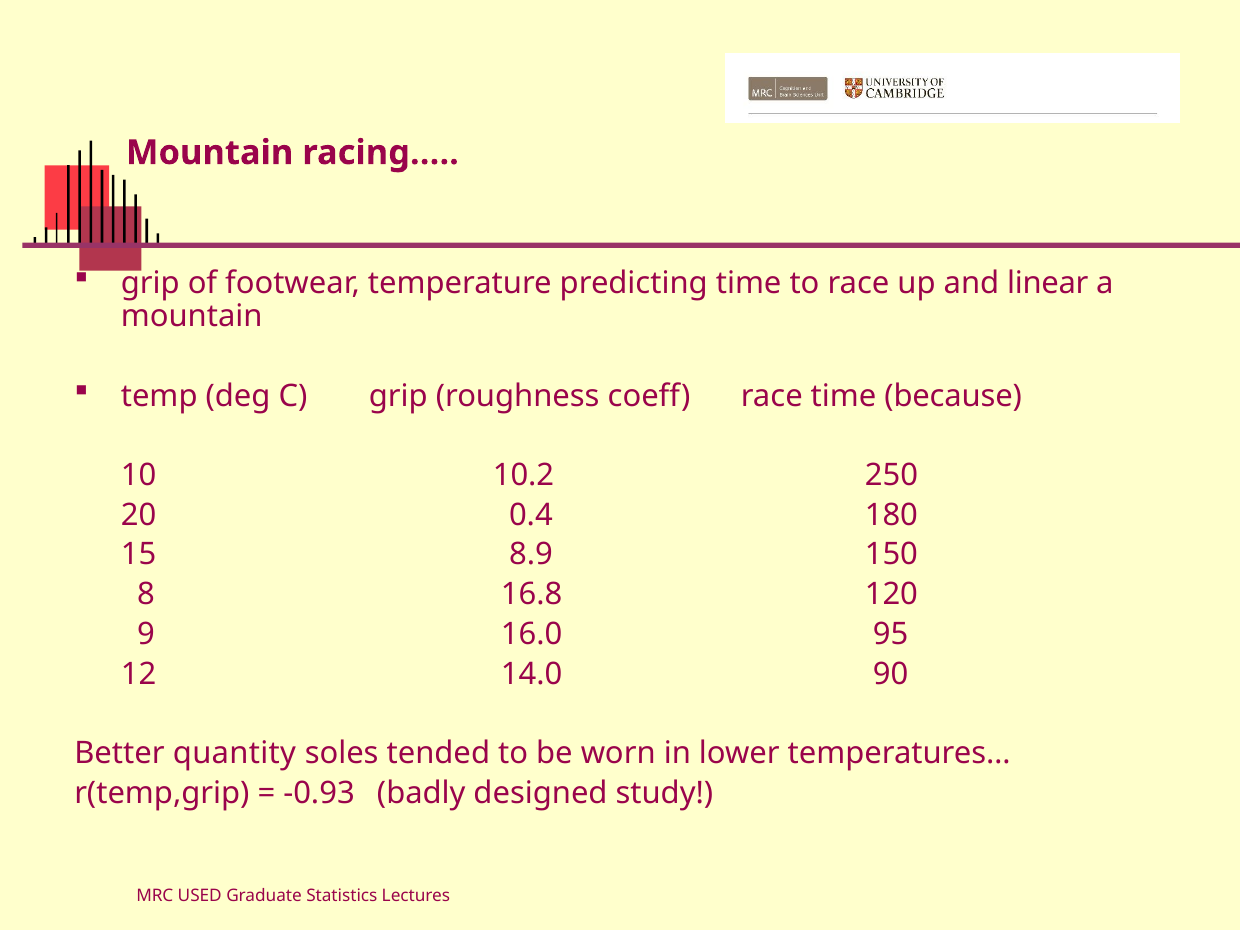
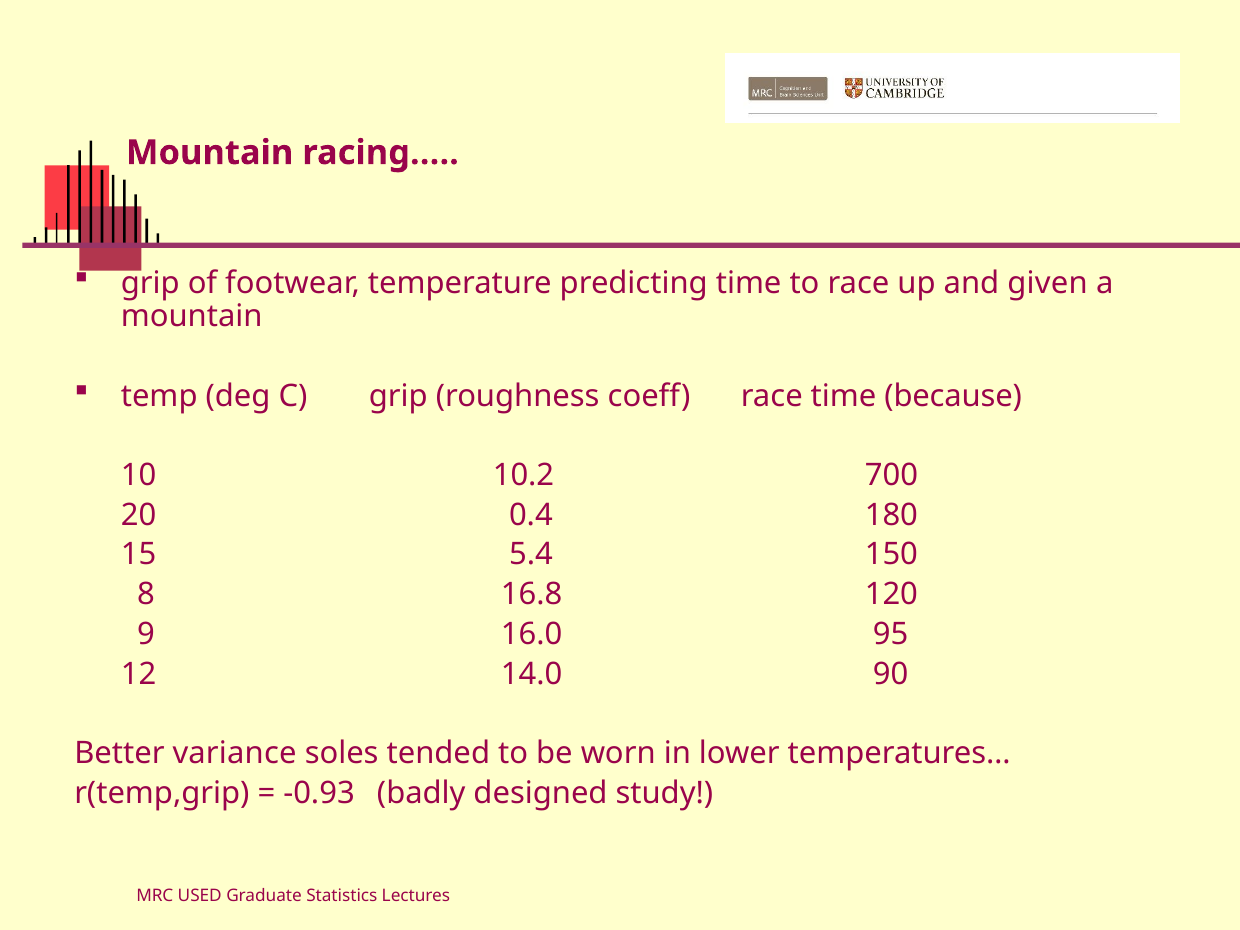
linear: linear -> given (1047, 283)
250: 250 -> 700 (891, 475)
8.9: 8.9 -> 5.4 (531, 555)
quantity: quantity -> variance (235, 753)
